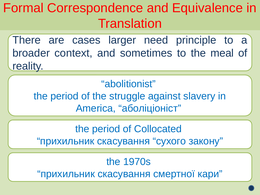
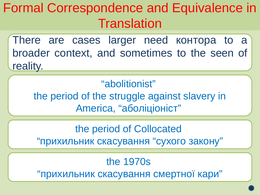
principle: principle -> контора (196, 40)
meal: meal -> seen (222, 53)
